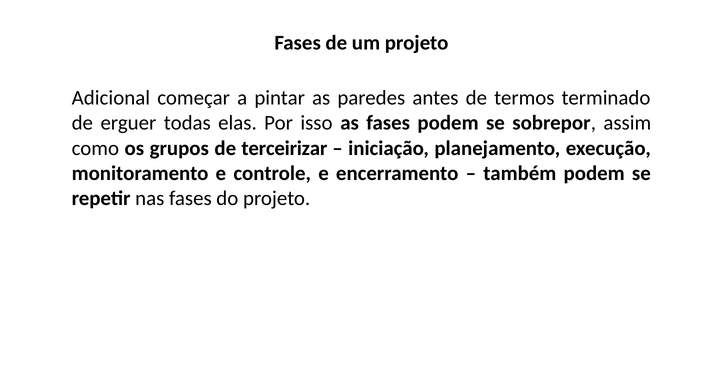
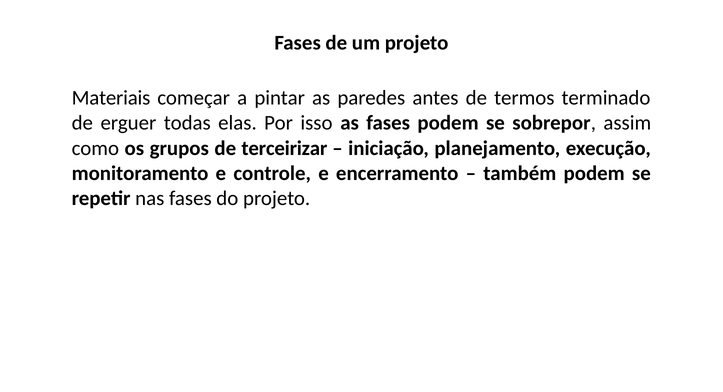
Adicional: Adicional -> Materiais (111, 98)
